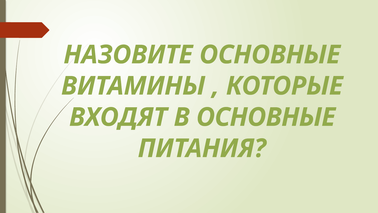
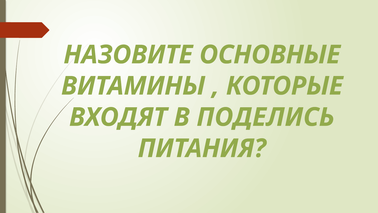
В ОСНОВНЫЕ: ОСНОВНЫЕ -> ПОДЕЛИСЬ (265, 117)
